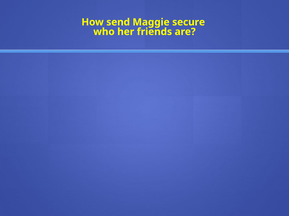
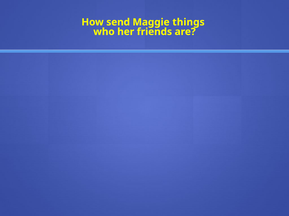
secure: secure -> things (188, 22)
